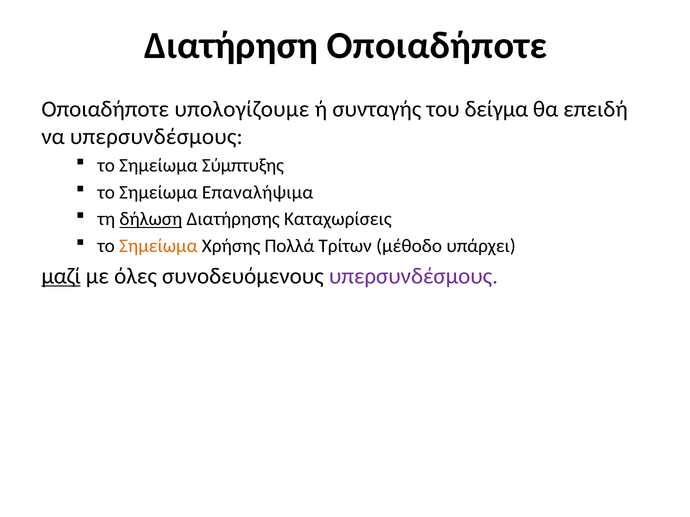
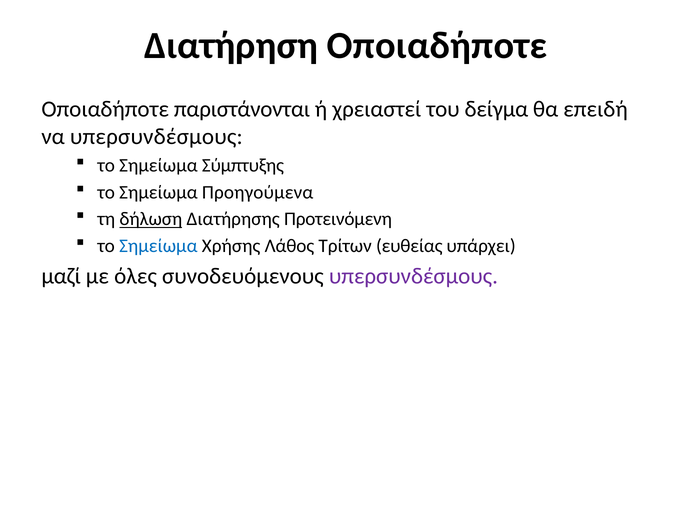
υπολογίζουμε: υπολογίζουμε -> παριστάνονται (242, 109)
συνταγής: συνταγής -> χρειαστεί (377, 109)
Επαναλήψιμα: Επαναλήψιμα -> Προηγούμενα (258, 193)
Καταχωρίσεις: Καταχωρίσεις -> Προτεινόμενη (338, 219)
Σημείωμα colour: orange -> blue (158, 246)
Πολλά: Πολλά -> Λάθος (289, 246)
μέθοδο: μέθοδο -> ευθείας (409, 246)
μαζί underline: present -> none (61, 276)
